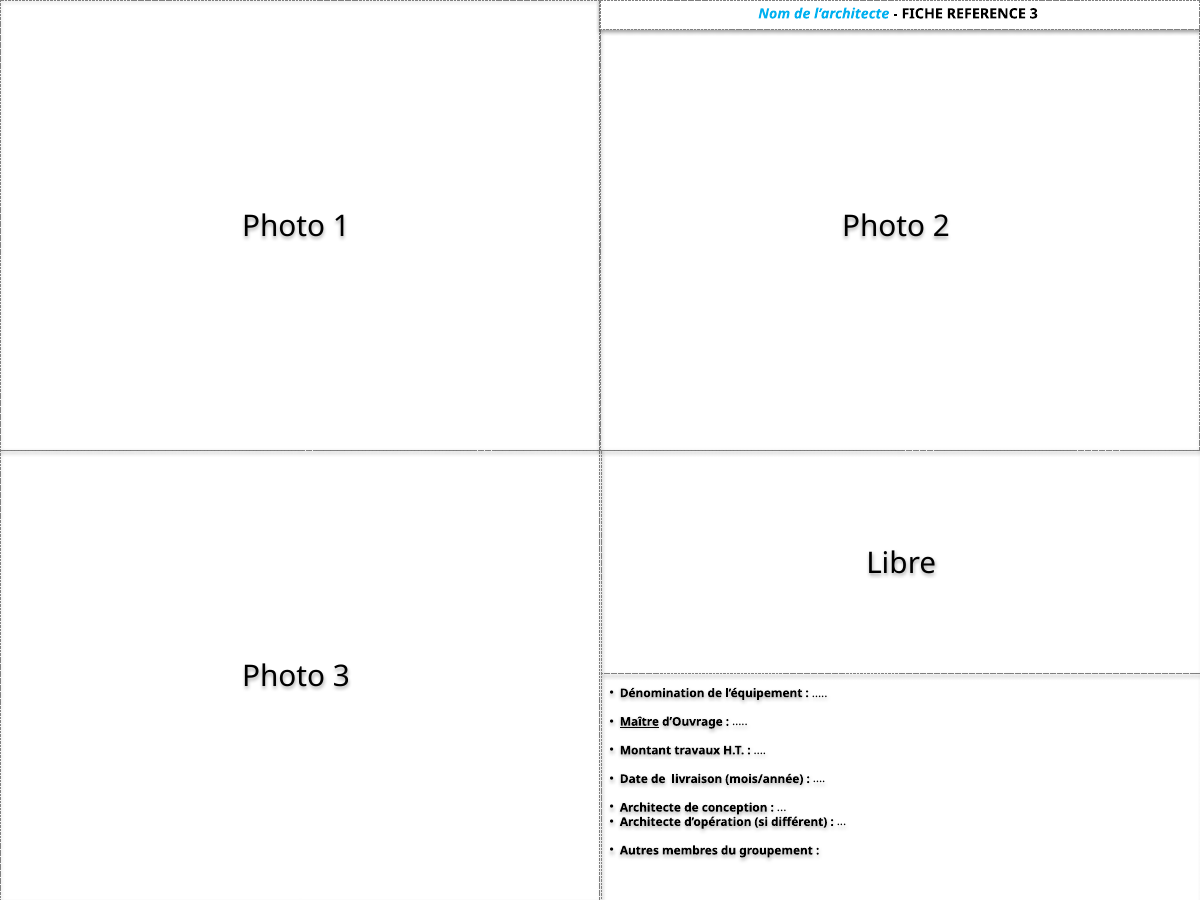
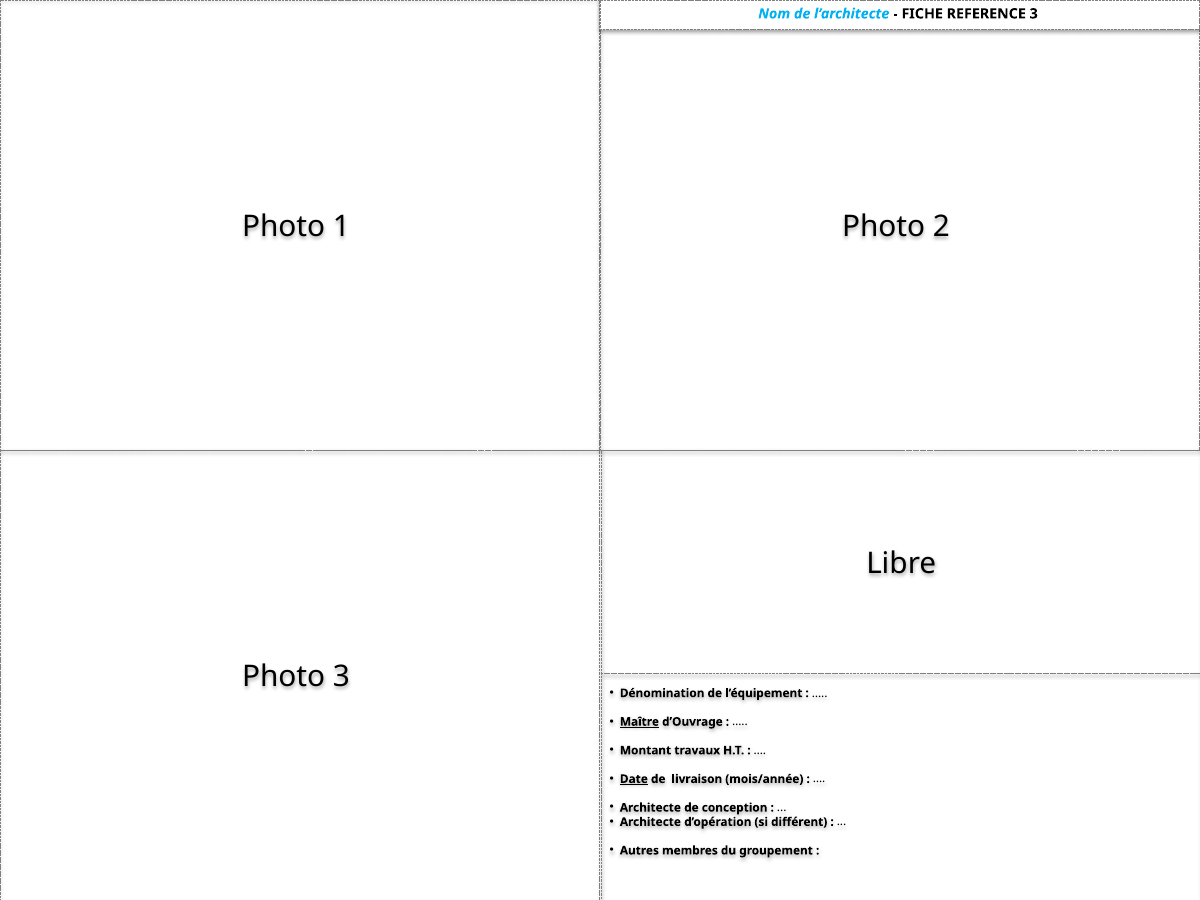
Date underline: none -> present (634, 779)
